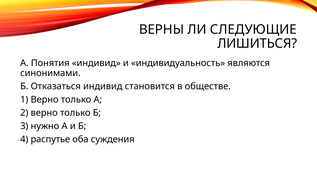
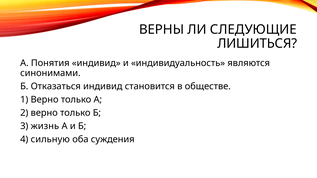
нужно: нужно -> жизнь (45, 126)
распутье: распутье -> сильную (50, 140)
